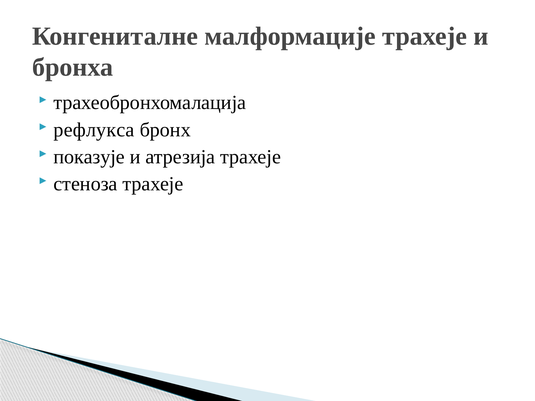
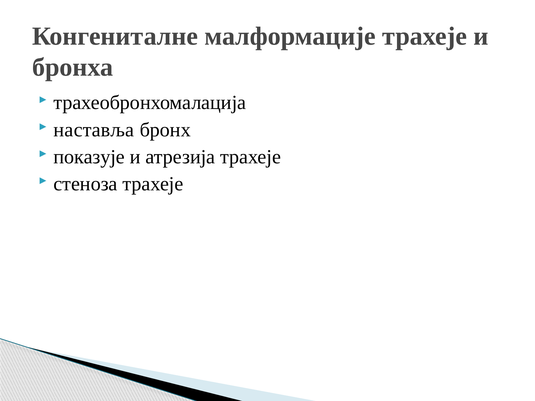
рефлукса: рефлукса -> наставља (94, 130)
